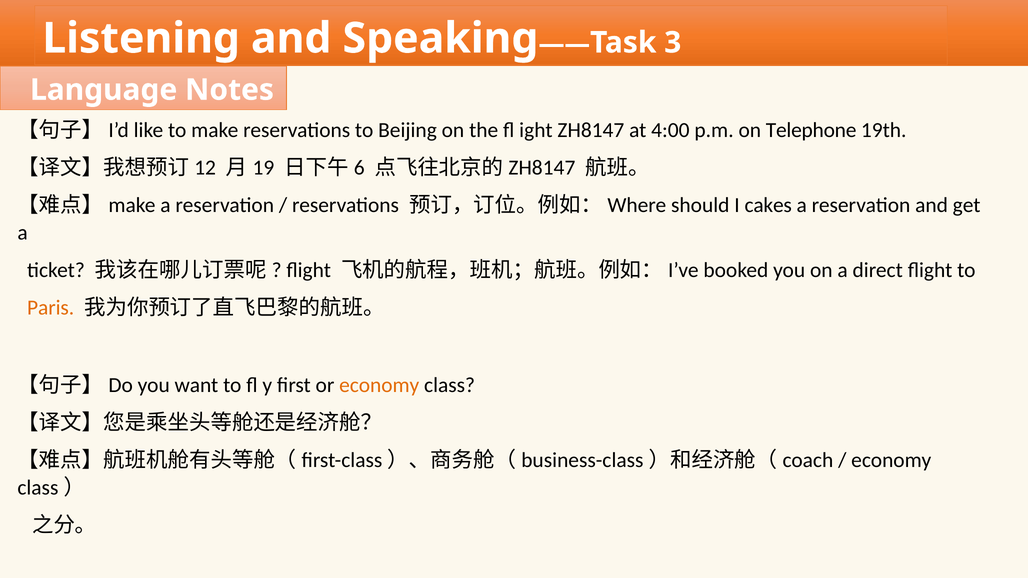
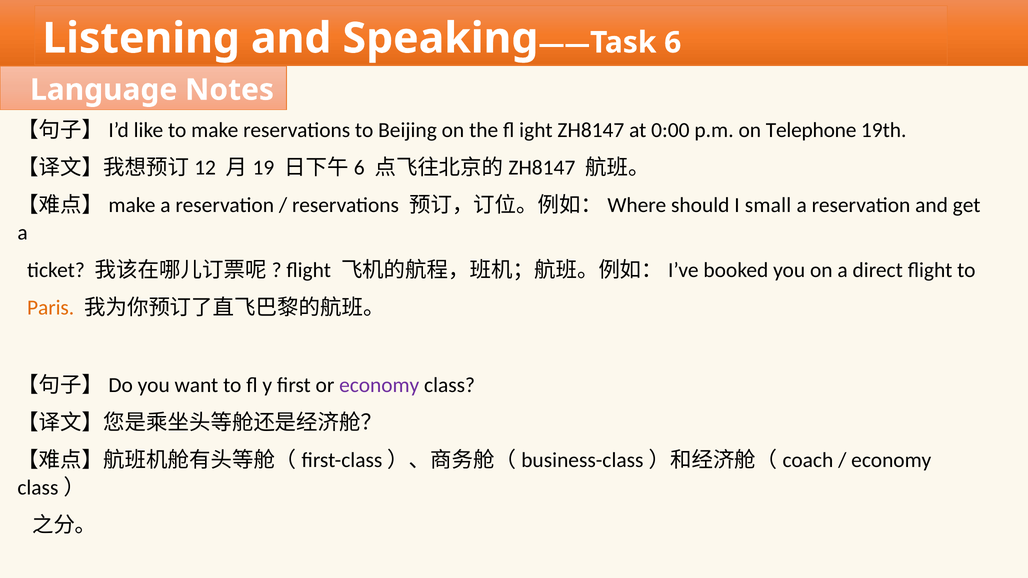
3: 3 -> 6 (673, 43)
4:00: 4:00 -> 0:00 (670, 130)
cakes: cakes -> small (768, 205)
economy colour: orange -> purple (379, 385)
